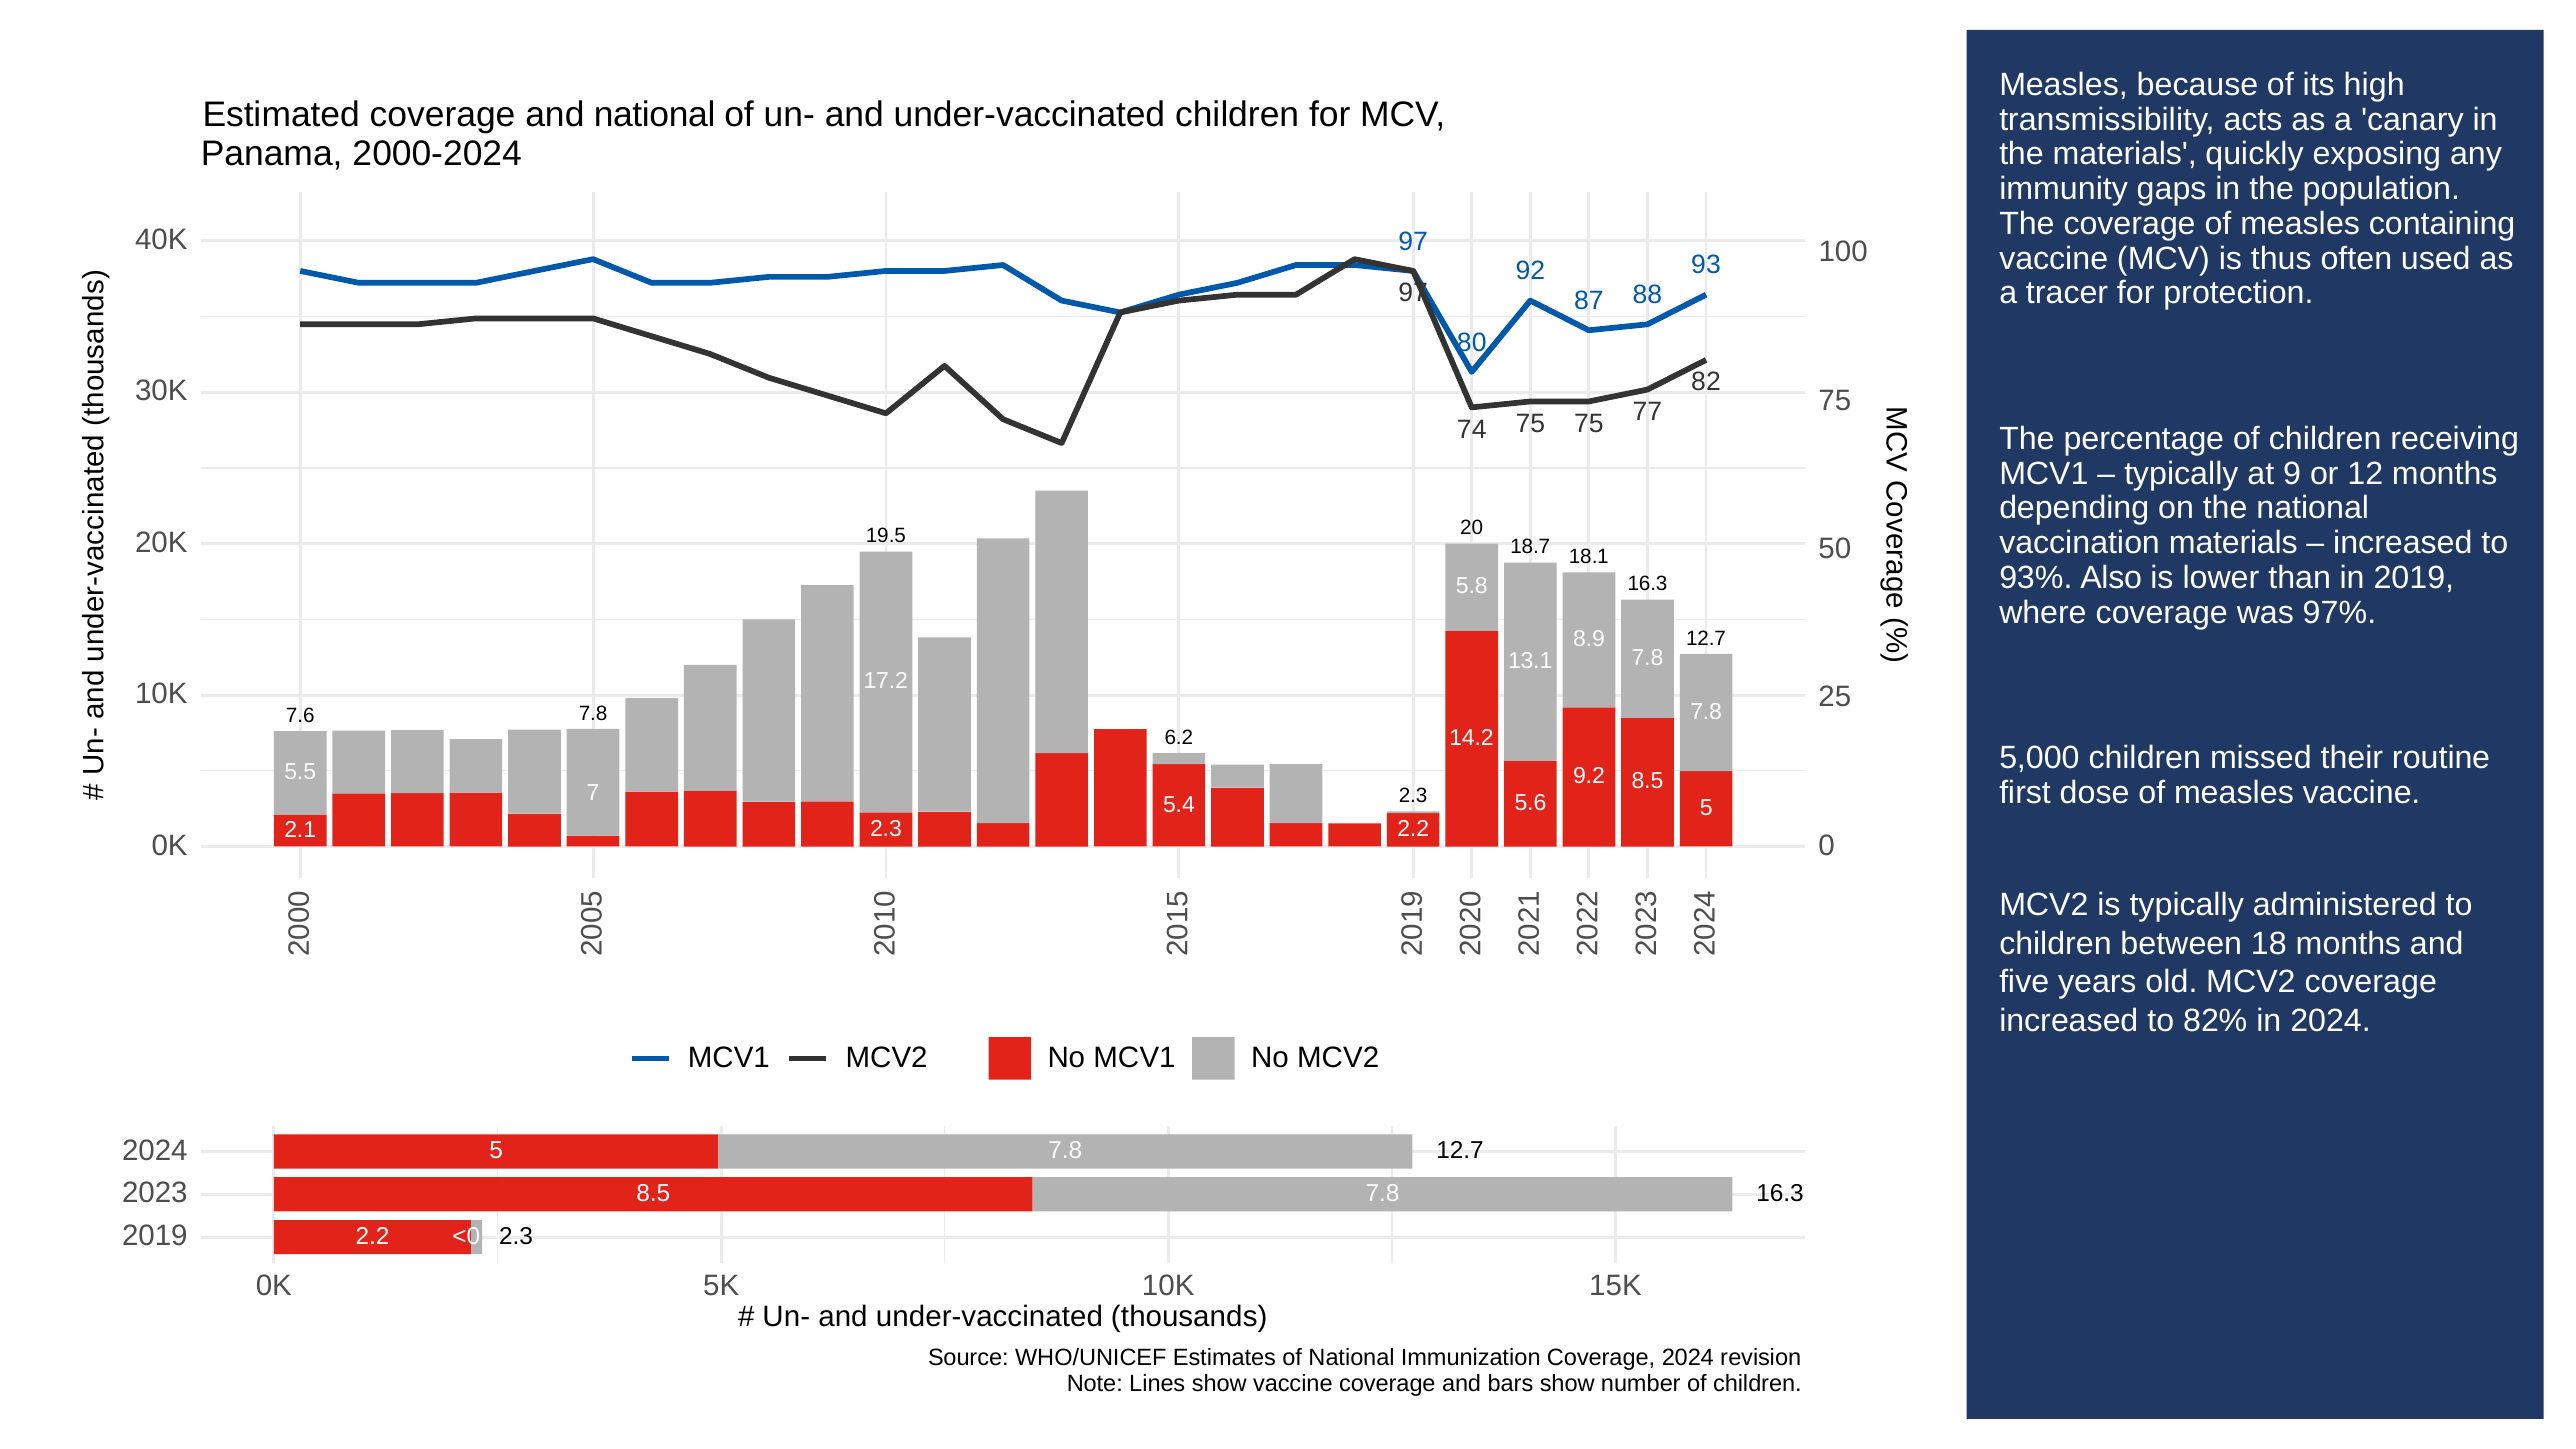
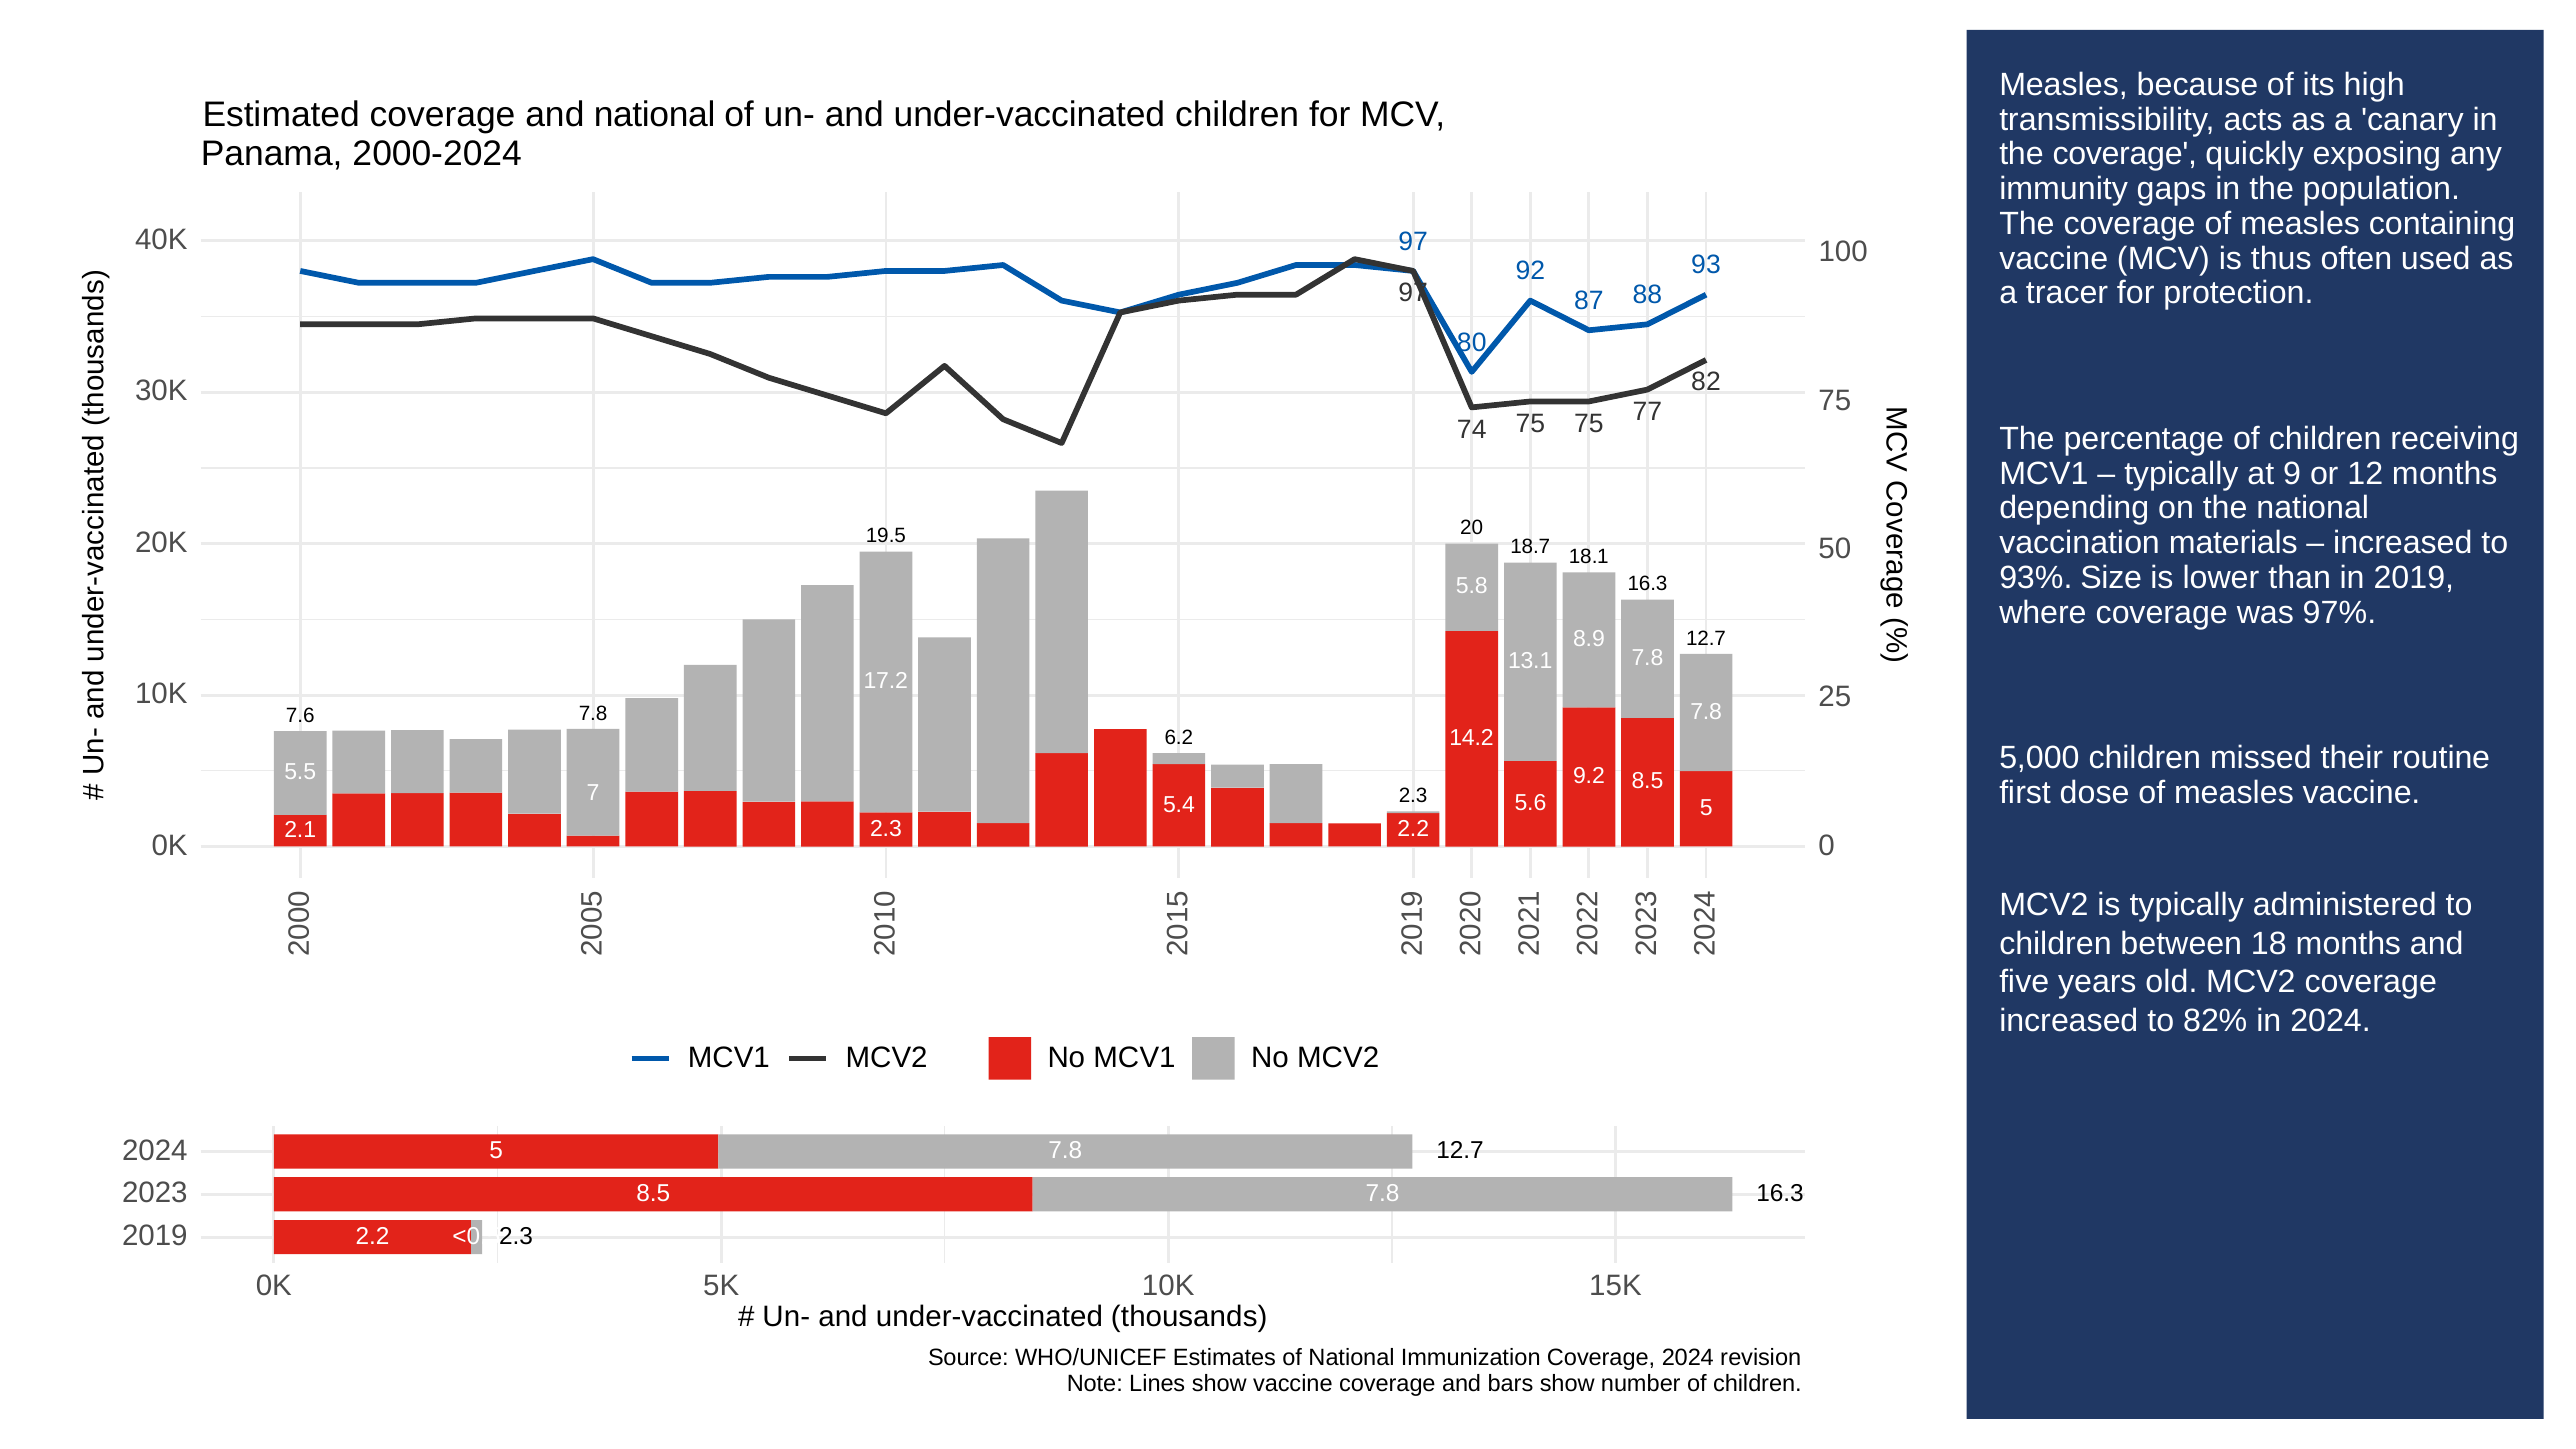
materials: materials -> coverage (2125, 154)
Also: Also -> Size (2111, 578)
